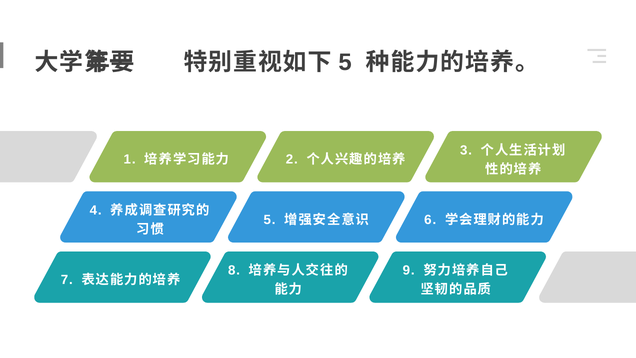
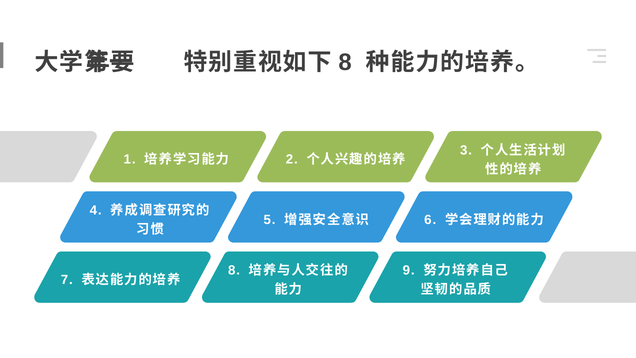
5: 5 -> 8 (345, 62)
